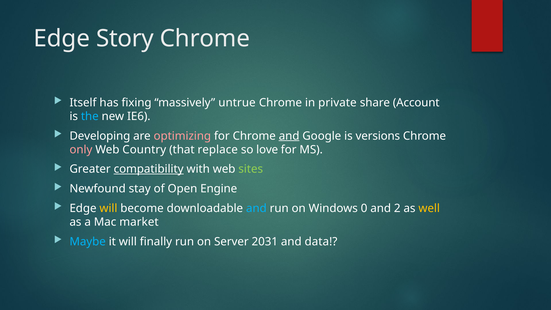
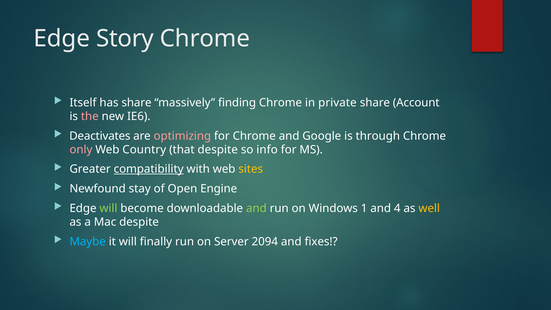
has fixing: fixing -> share (137, 103)
untrue: untrue -> finding (237, 103)
the colour: light blue -> pink (90, 116)
Developing: Developing -> Deactivates (100, 136)
and underline: present -> none (289, 136)
versions: versions -> through (378, 136)
that replace: replace -> despite (218, 150)
love: love -> info (267, 150)
sites colour: light green -> yellow (251, 169)
will colour: yellow -> light green (108, 208)
and colour: light blue -> light green (256, 208)
0: 0 -> 1 (364, 208)
2: 2 -> 4 (397, 208)
Mac market: market -> despite (139, 222)
2031: 2031 -> 2094 (265, 242)
data: data -> fixes (321, 242)
